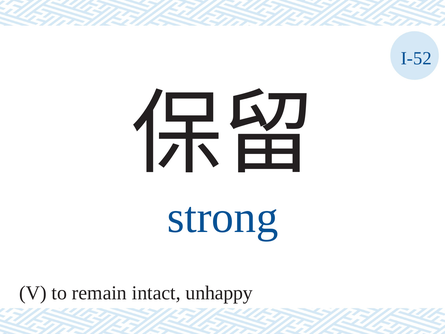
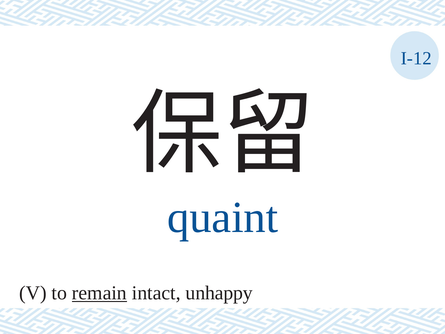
I-52: I-52 -> I-12 (416, 58)
strong: strong -> quaint (223, 217)
remain underline: none -> present (99, 293)
